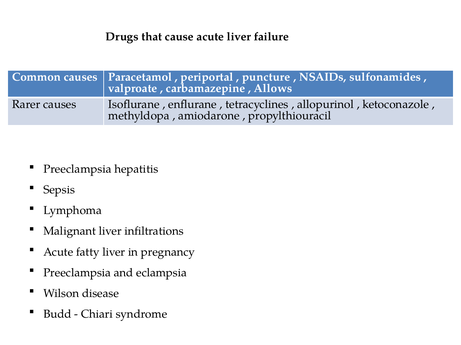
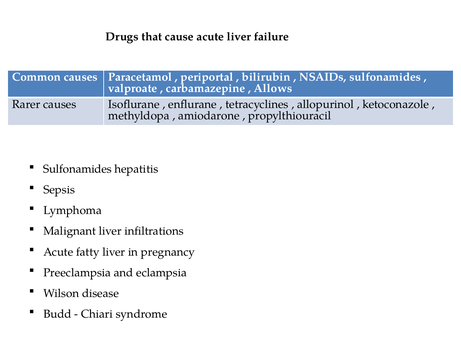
puncture: puncture -> bilirubin (266, 77)
Preeclampsia: Preeclampsia -> Sulfonamides (78, 169)
